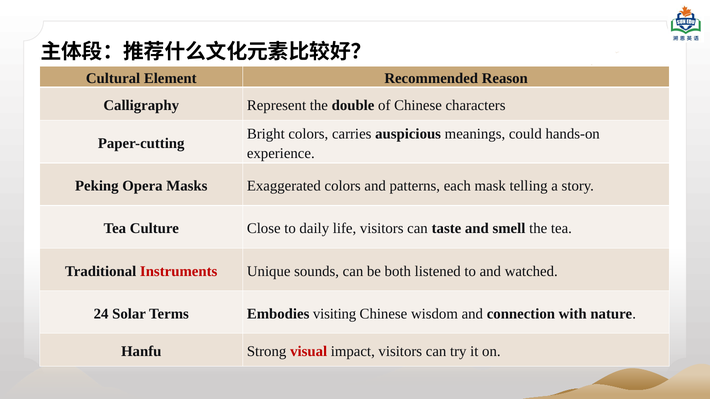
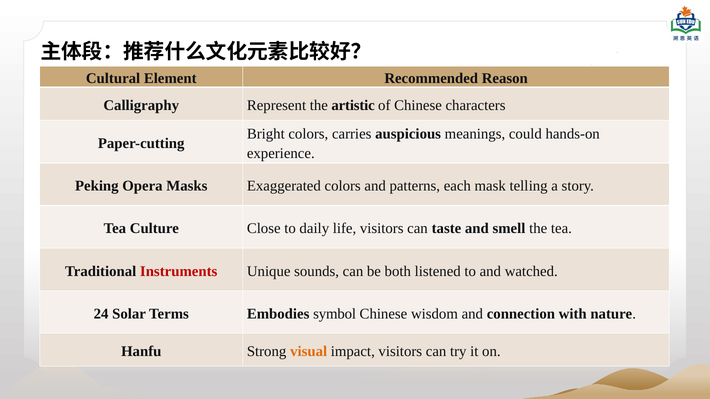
double: double -> artistic (353, 106)
visiting: visiting -> symbol (335, 314)
visual colour: red -> orange (309, 352)
